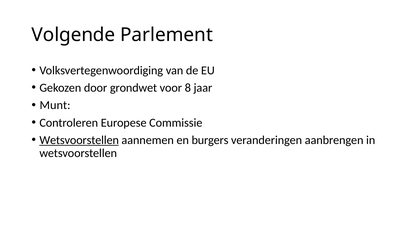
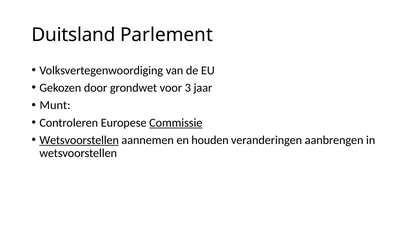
Volgende: Volgende -> Duitsland (74, 35)
8: 8 -> 3 (188, 88)
Commissie underline: none -> present (176, 122)
burgers: burgers -> houden (210, 140)
